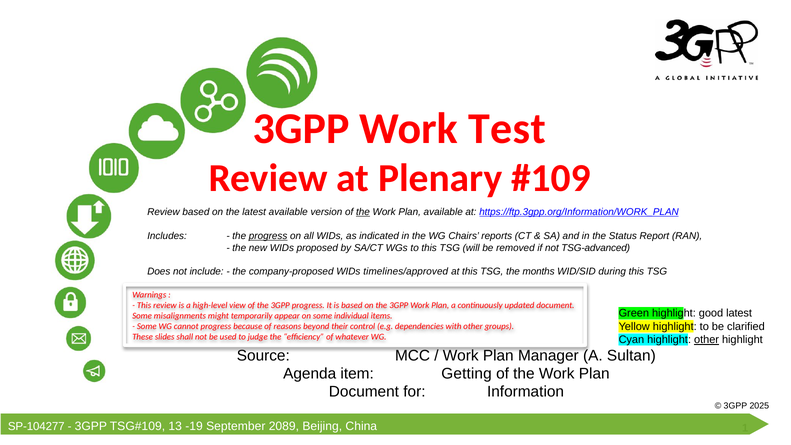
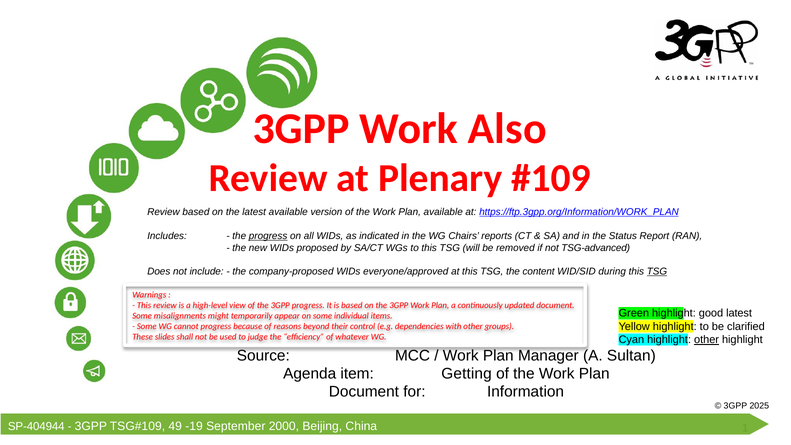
Test: Test -> Also (507, 129)
the underline: present -> none (363, 212)
timelines/approved: timelines/approved -> everyone/approved (406, 272)
months: months -> content (539, 272)
TSG underline: none -> present (657, 272)
SP-104277: SP-104277 -> SP-404944 (36, 426)
13: 13 -> 49 (175, 426)
2089: 2089 -> 2000 (284, 426)
